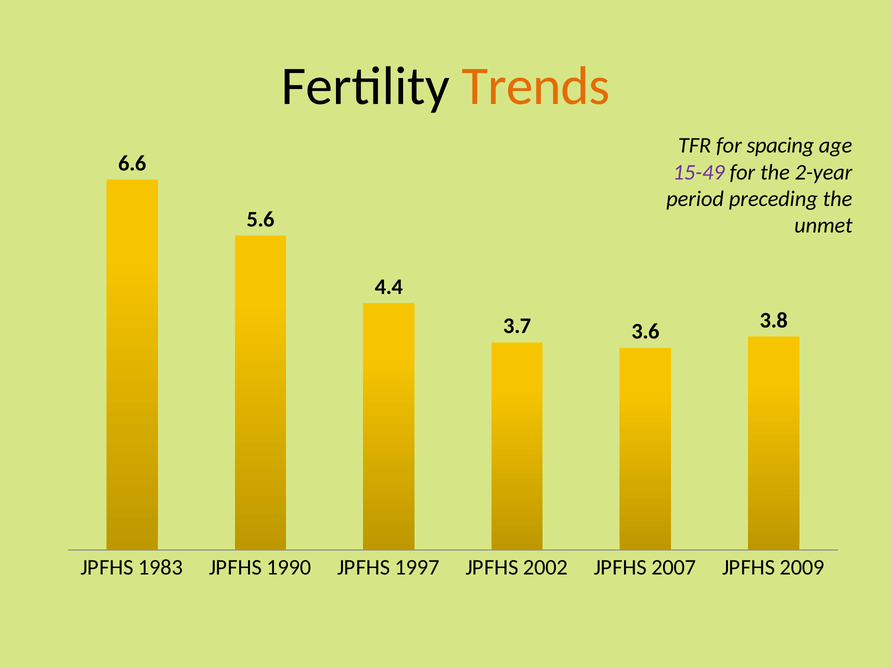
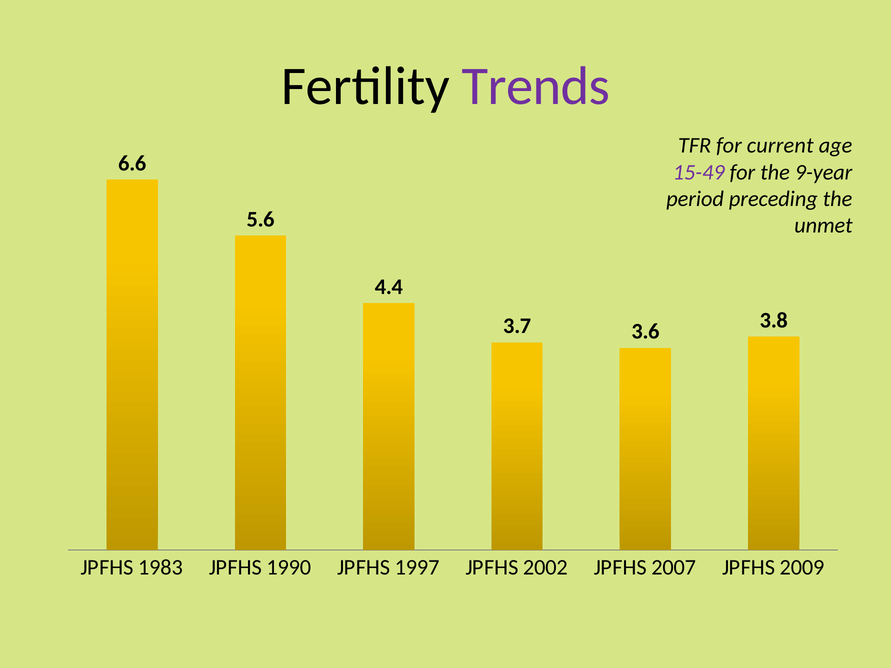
Trends colour: orange -> purple (536, 86)
spacing: spacing -> current (780, 145)
2-year: 2-year -> 9-year (824, 172)
